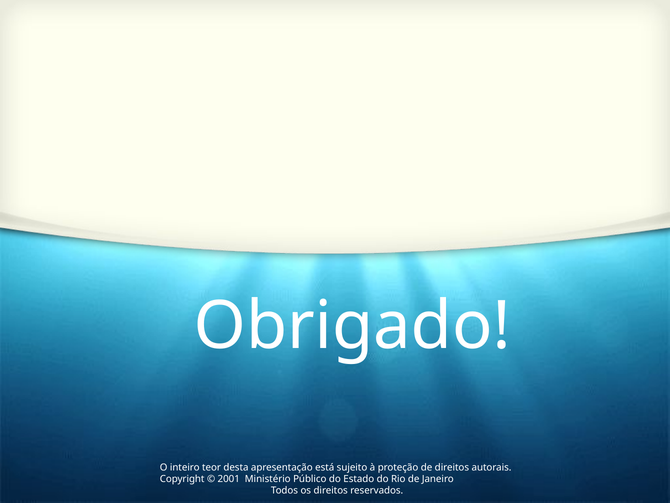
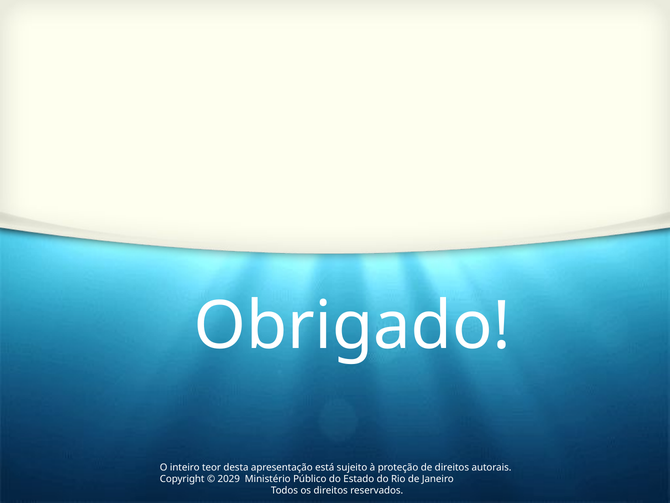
2001: 2001 -> 2029 (229, 479)
